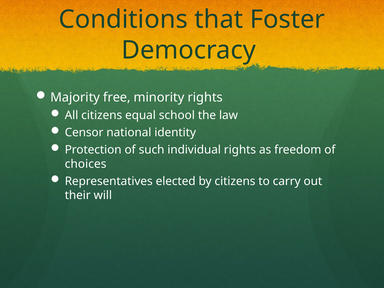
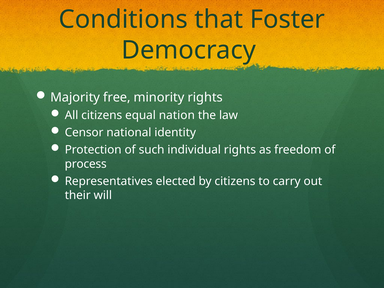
school: school -> nation (177, 115)
choices: choices -> process (86, 164)
